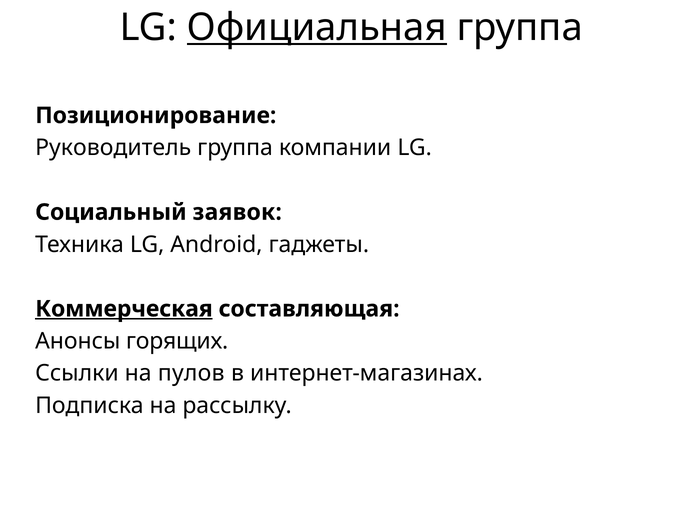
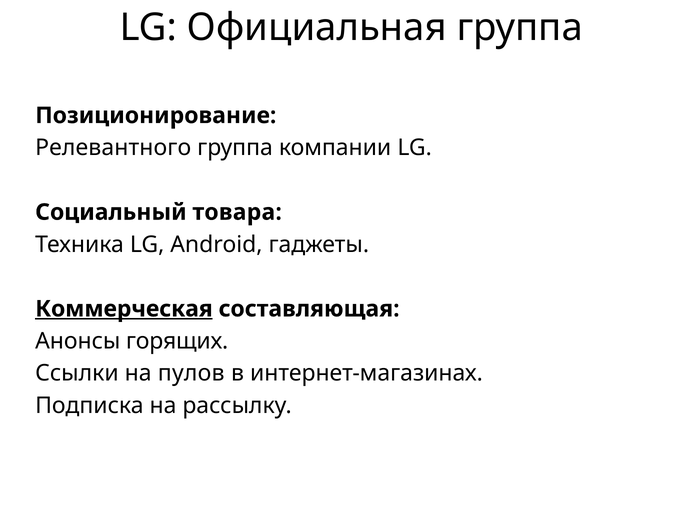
Официальная underline: present -> none (317, 27)
Руководитель: Руководитель -> Релевантного (113, 148)
заявок: заявок -> товара (237, 212)
